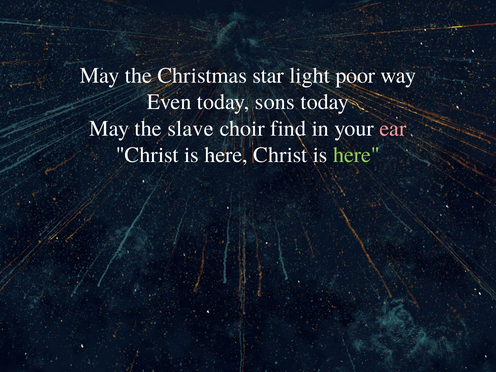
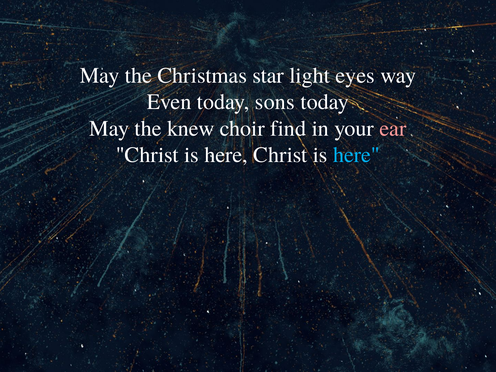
poor: poor -> eyes (355, 76)
slave: slave -> knew (191, 128)
here colour: light green -> light blue (356, 155)
